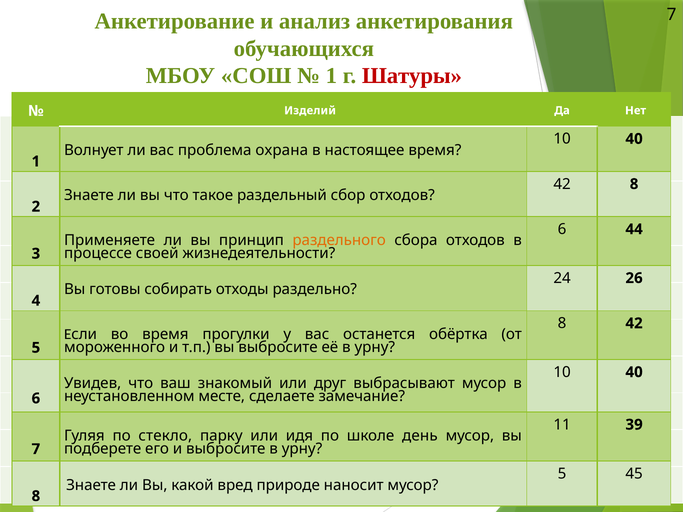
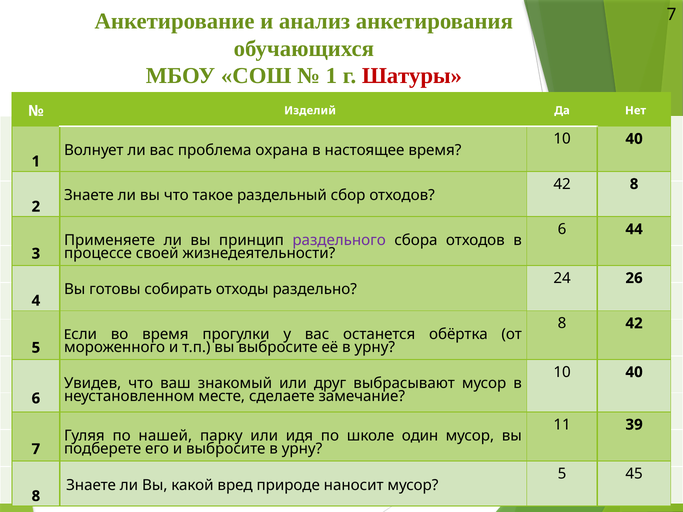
раздельного colour: orange -> purple (339, 240)
стекло: стекло -> нашей (165, 436)
день: день -> один (420, 436)
